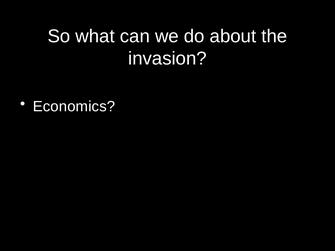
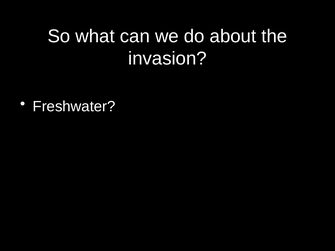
Economics: Economics -> Freshwater (74, 107)
